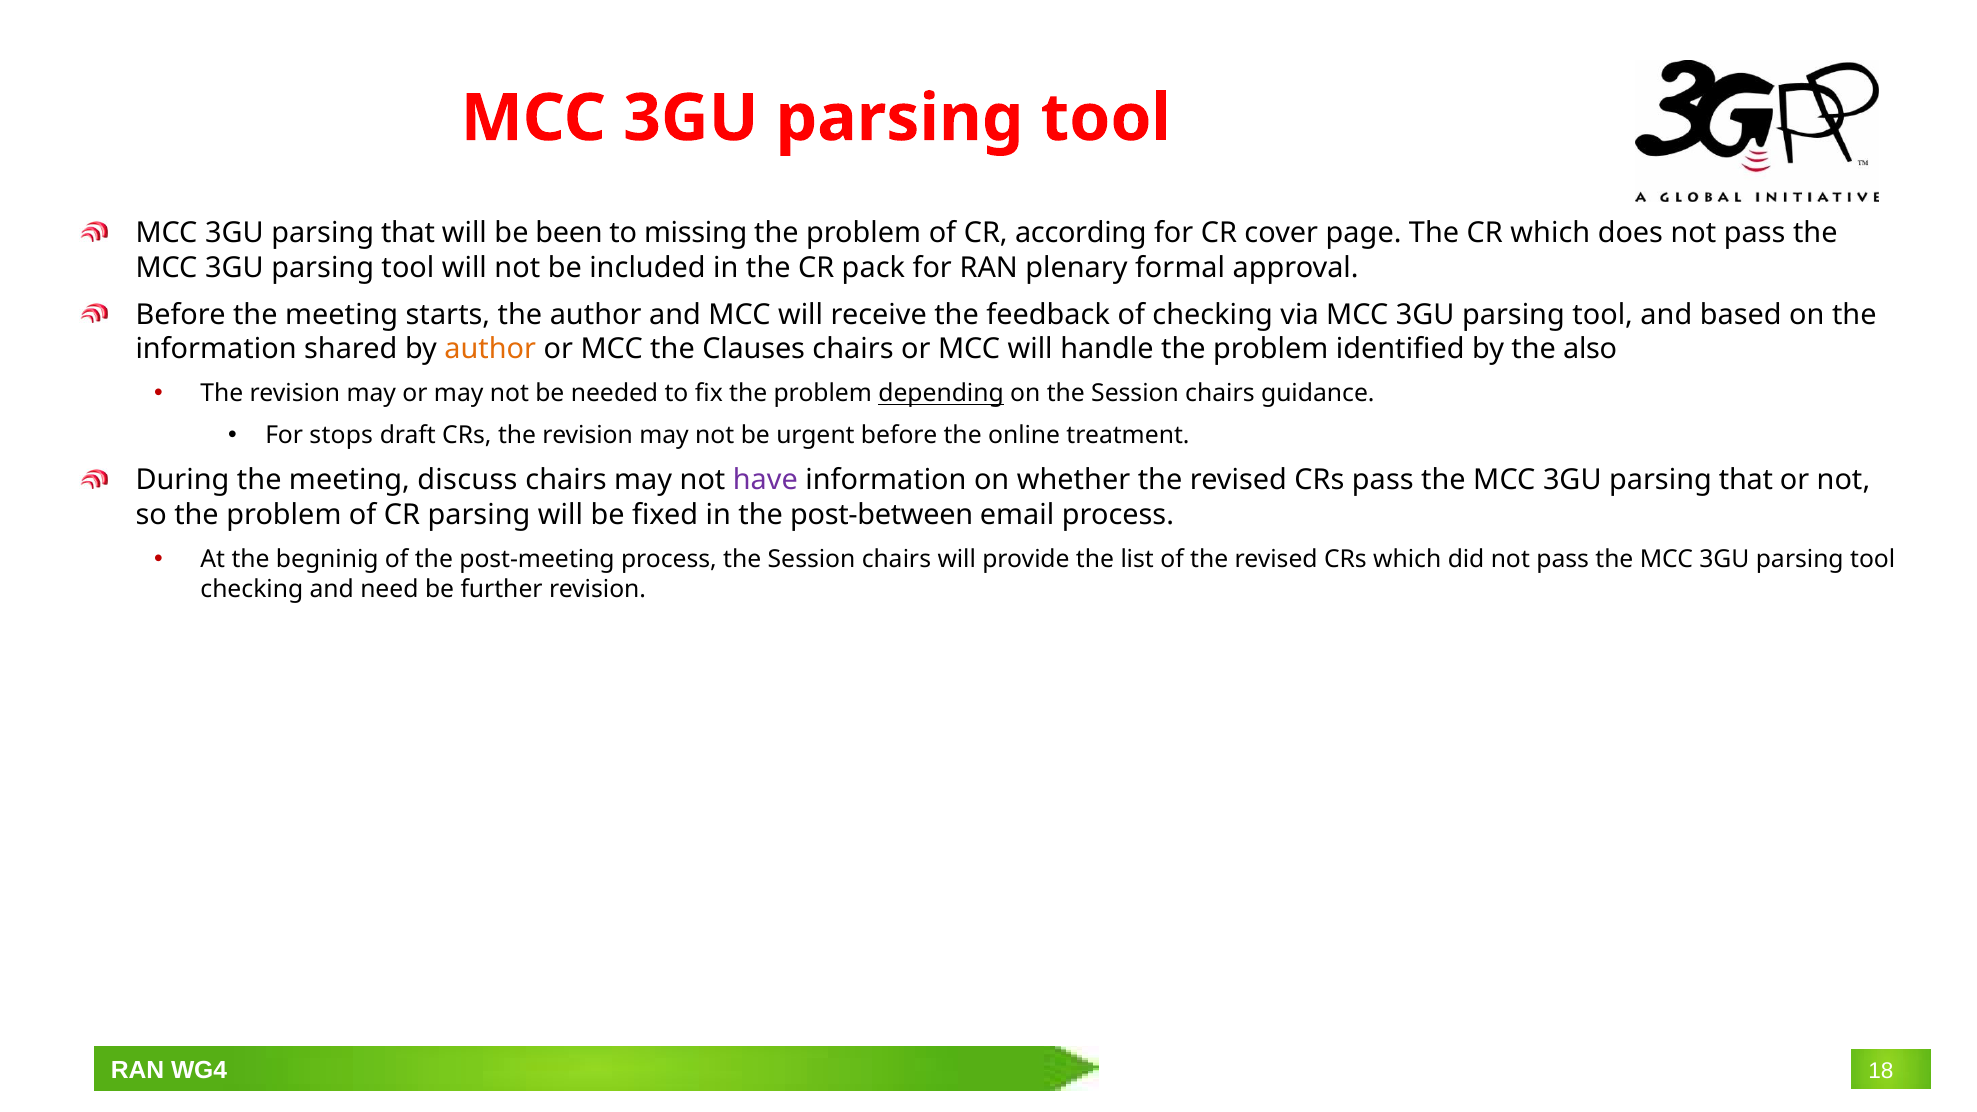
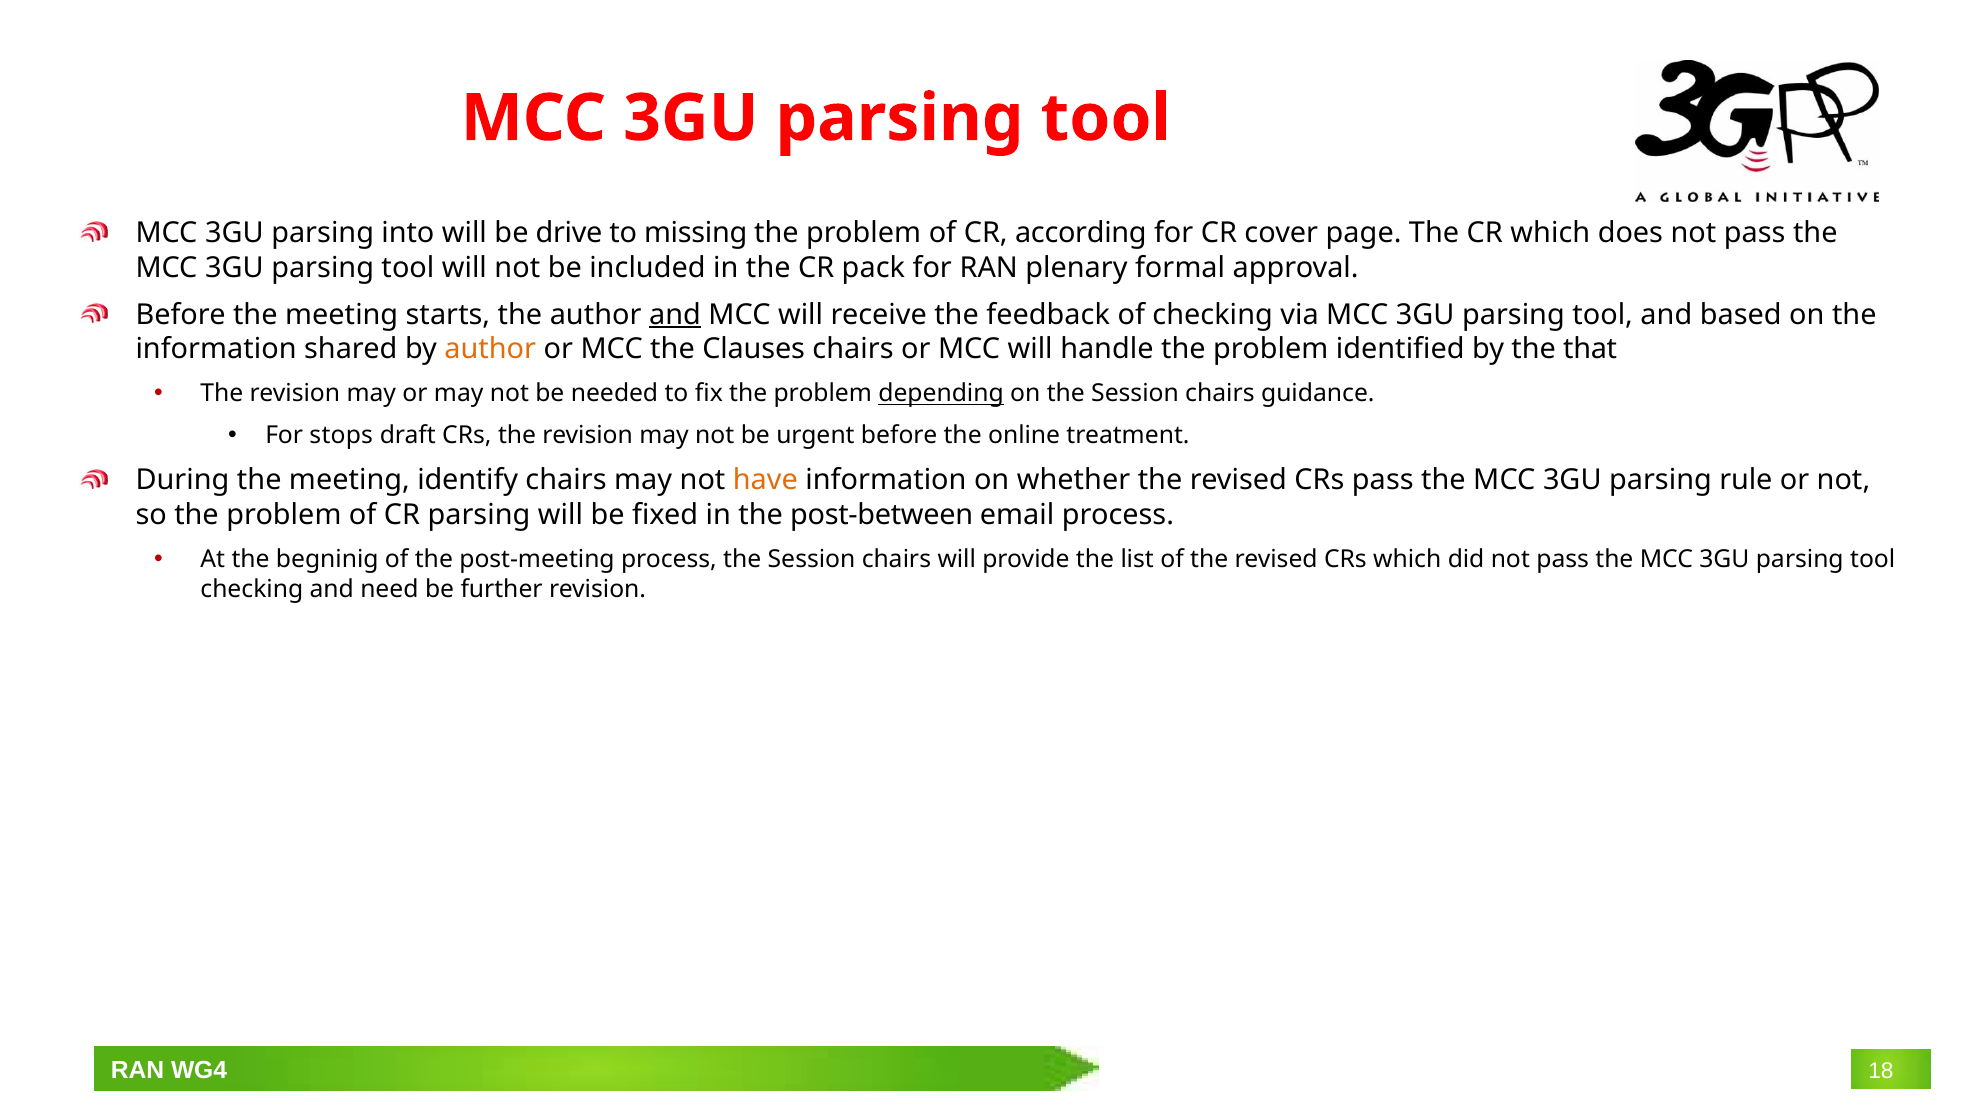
that: that -> into (408, 233)
been: been -> drive (569, 233)
and underline: none -> present (675, 315)
also: also -> that (1590, 349)
discuss: discuss -> identify (468, 480)
have colour: purple -> orange (765, 480)
that: that -> rule (1746, 480)
